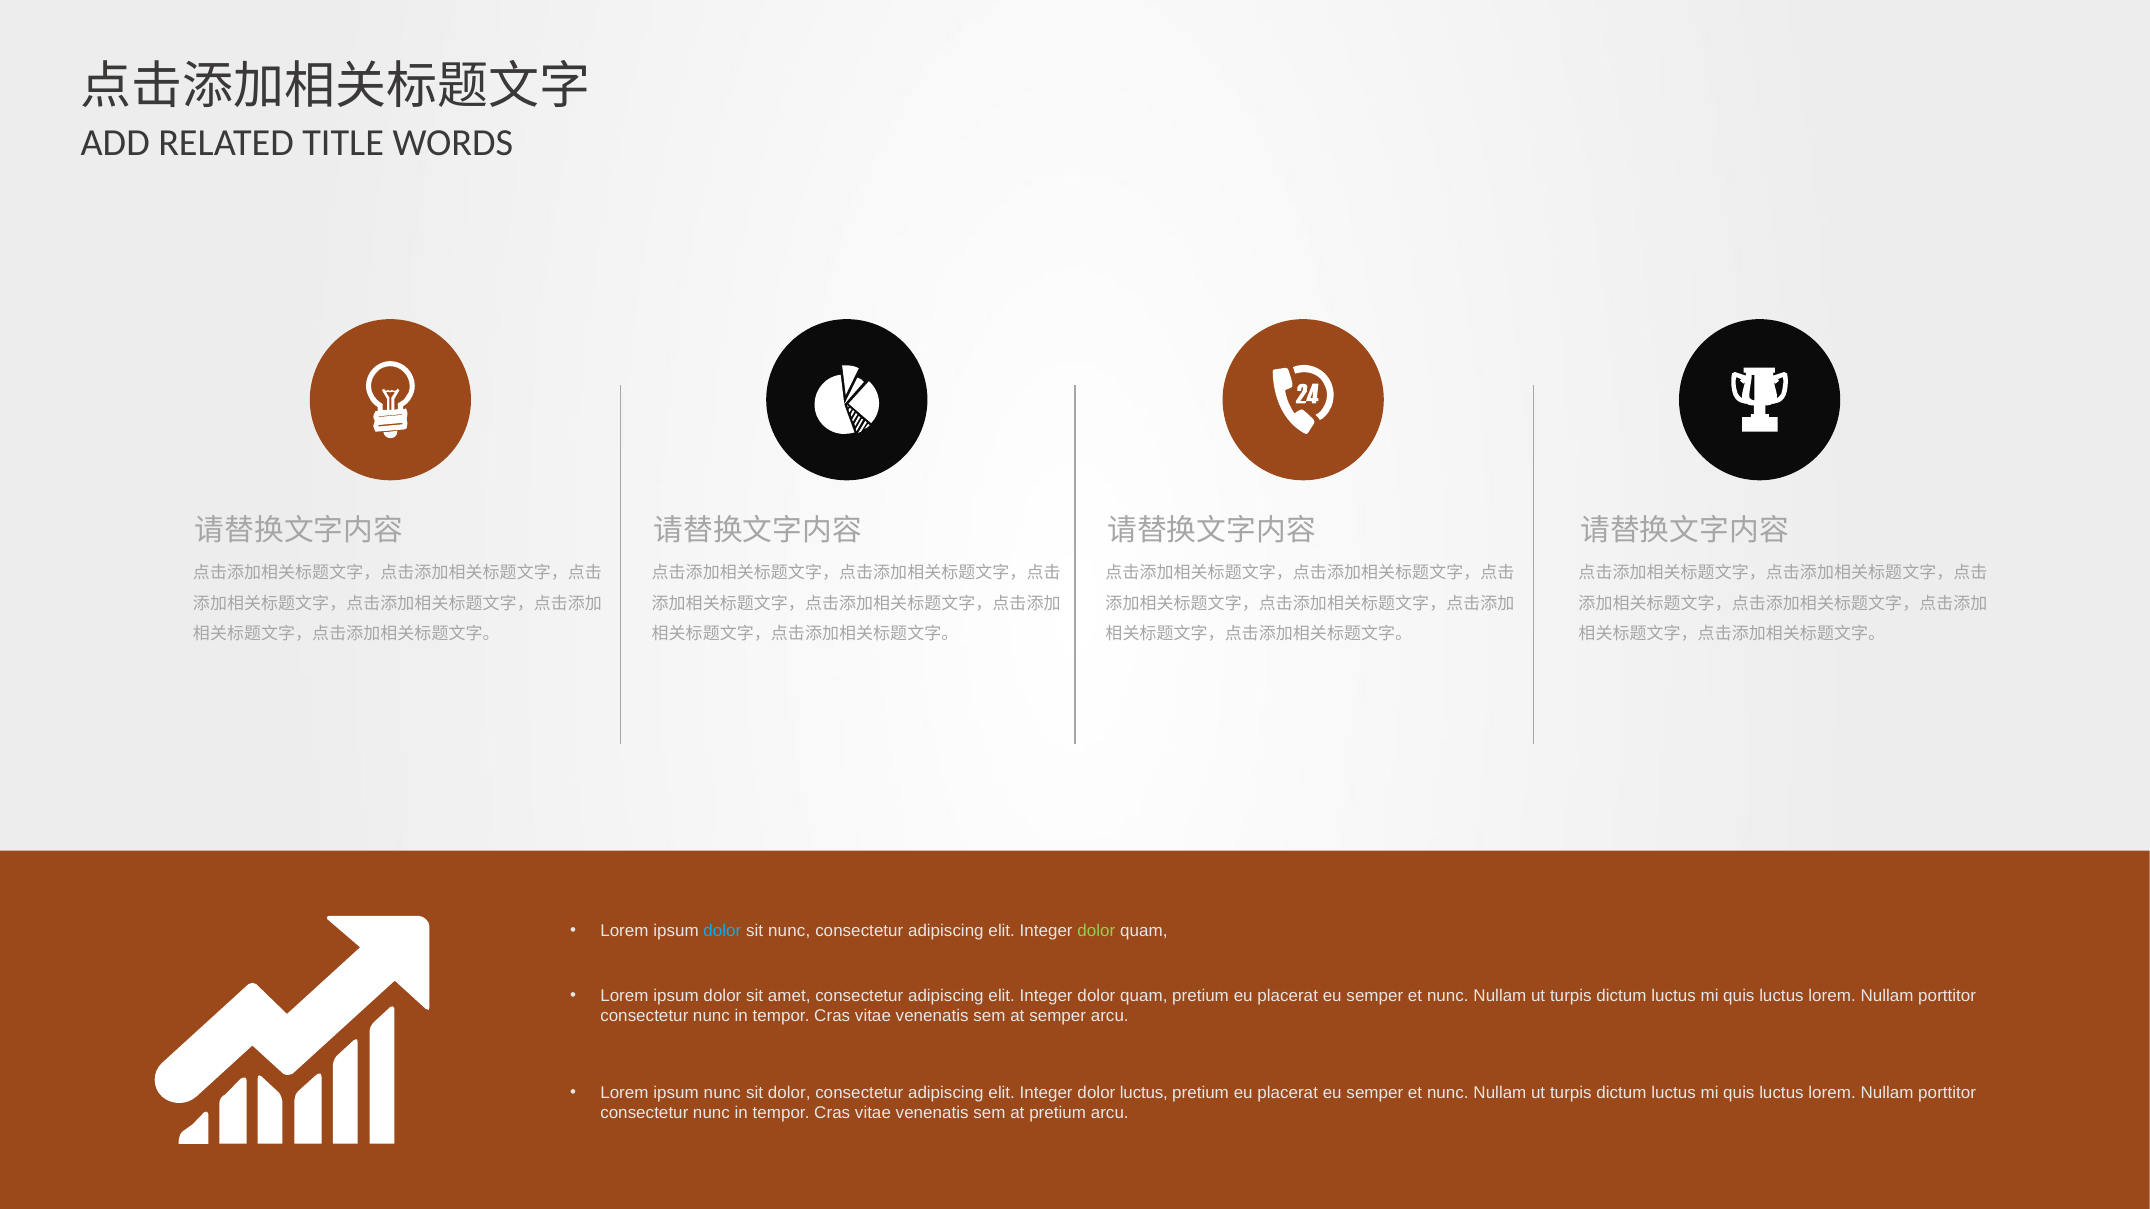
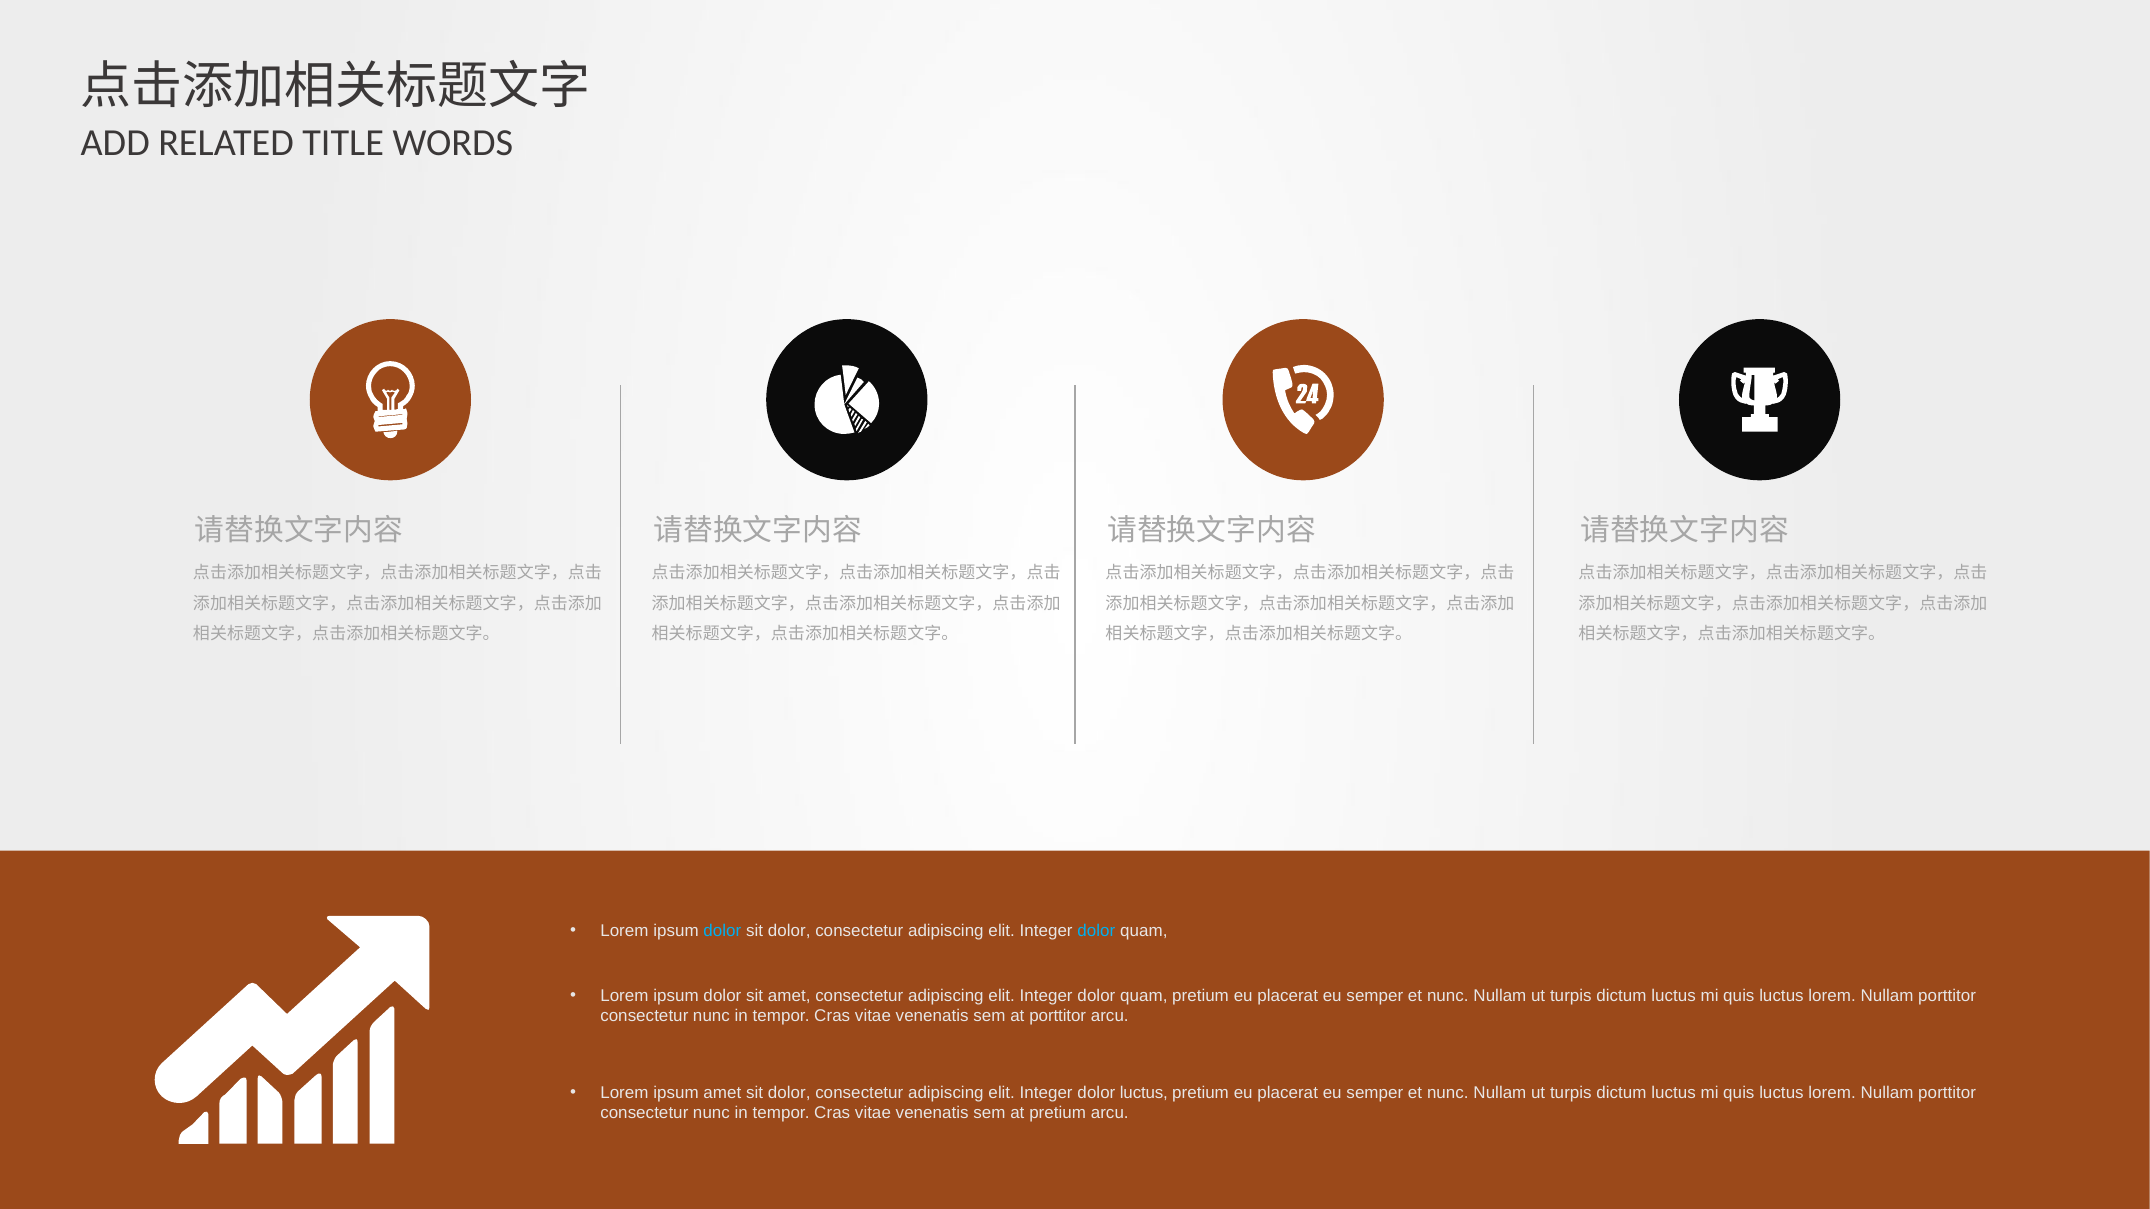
nunc: nunc -> dolor (789, 932)
dolor colour: light green -> light blue (1096, 932)
at semper: semper -> porttitor (1058, 1016)
ipsum nunc: nunc -> amet (722, 1093)
